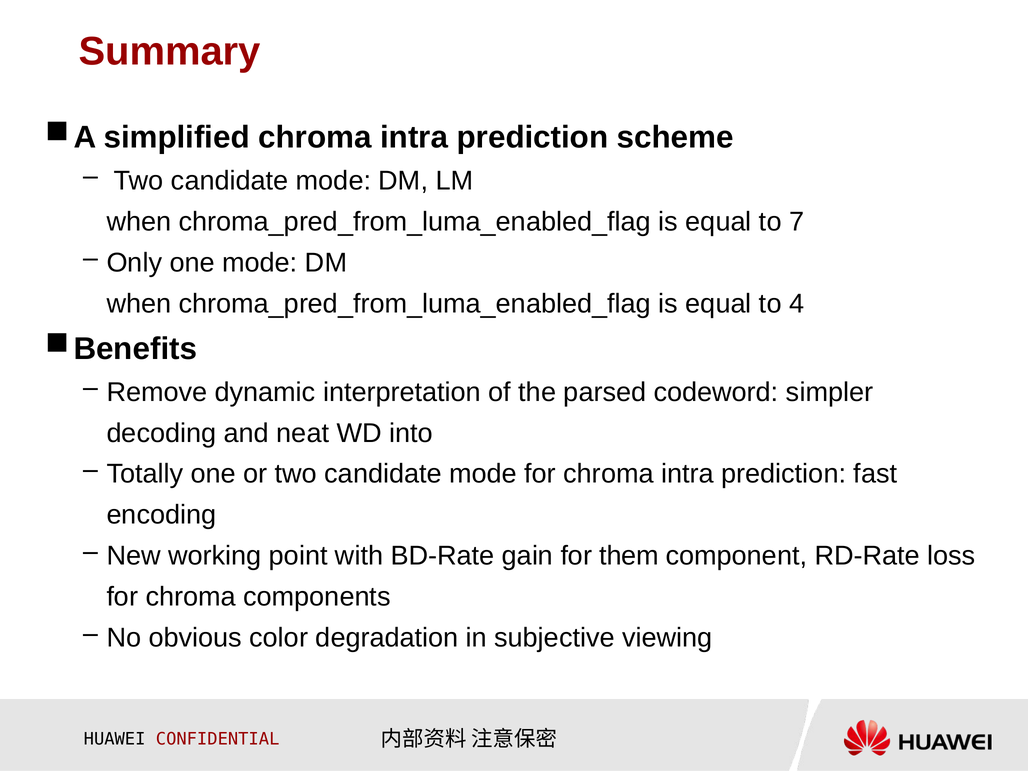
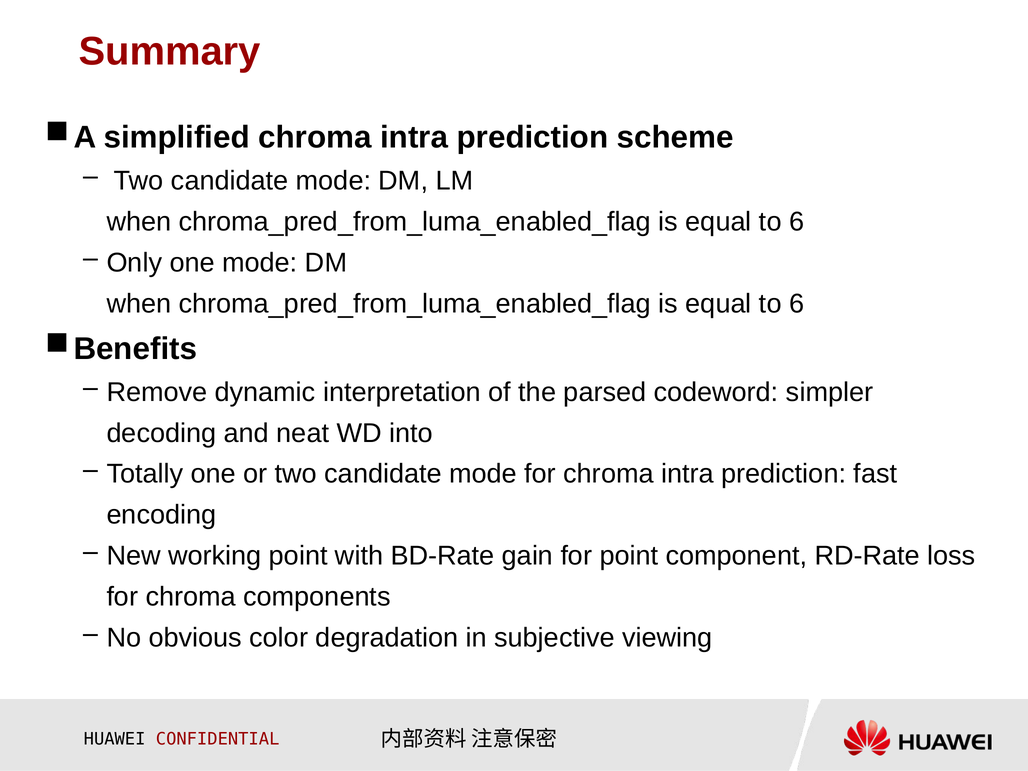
7: 7 -> 6 (797, 222)
4: 4 -> 6 (797, 304)
for them: them -> point (629, 556)
